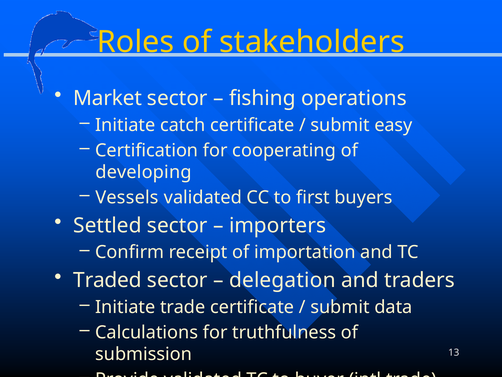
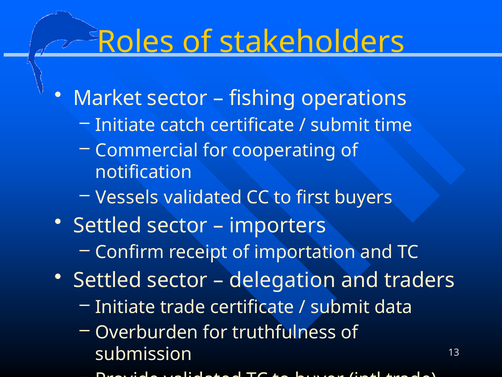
easy: easy -> time (393, 125)
Certification: Certification -> Commercial (147, 150)
developing: developing -> notification (144, 172)
Traded: Traded -> Settled (107, 280)
Calculations: Calculations -> Overburden (147, 332)
